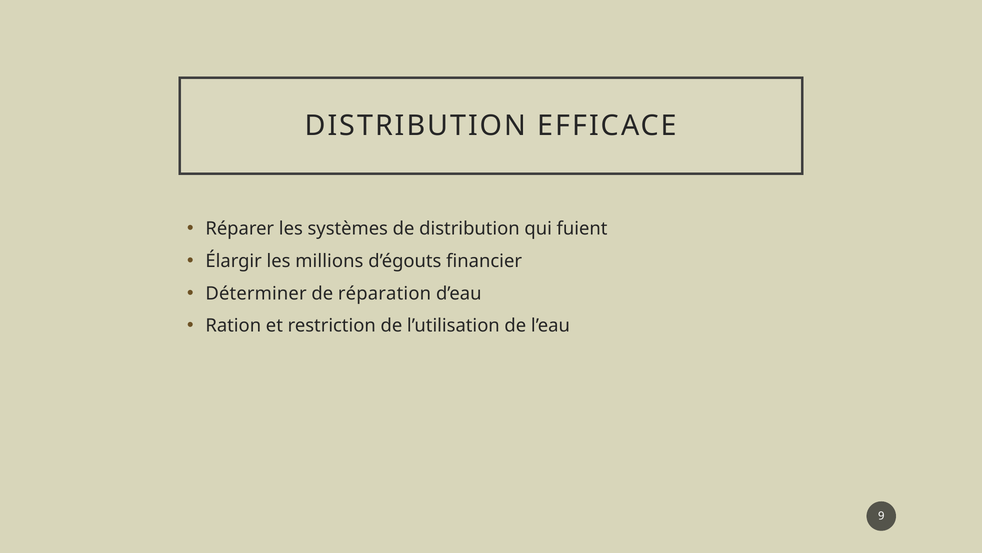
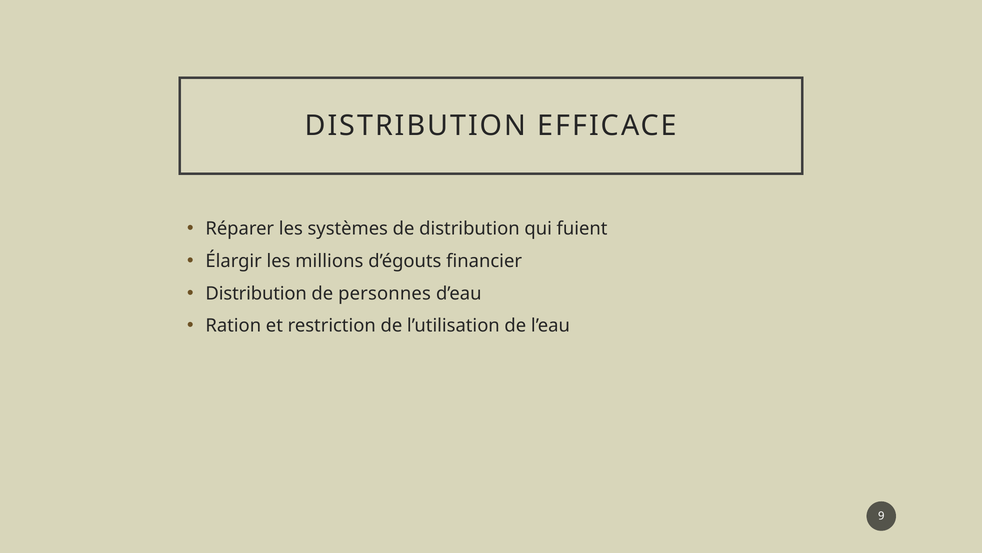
Déterminer: Déterminer -> Distribution (256, 293)
réparation: réparation -> personnes (385, 293)
